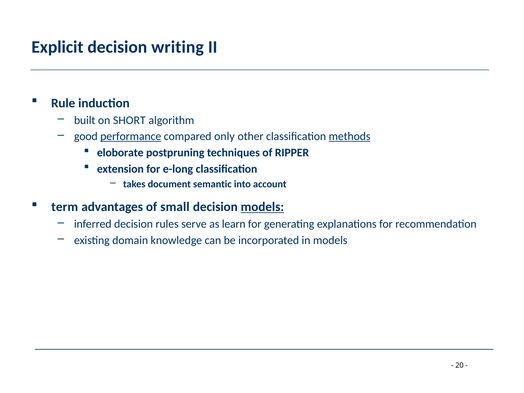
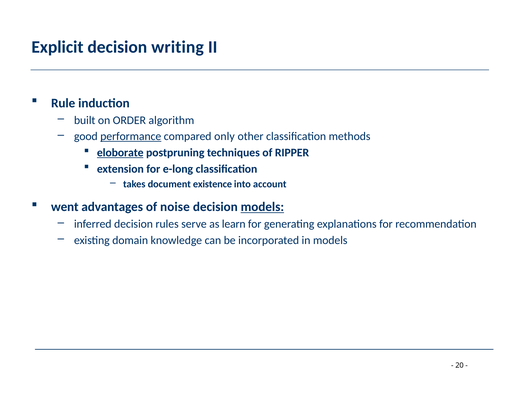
SHORT: SHORT -> ORDER (129, 120)
methods underline: present -> none (350, 136)
eloborate underline: none -> present (120, 153)
semantic: semantic -> existence (212, 184)
term: term -> went (65, 207)
small: small -> noise (175, 207)
